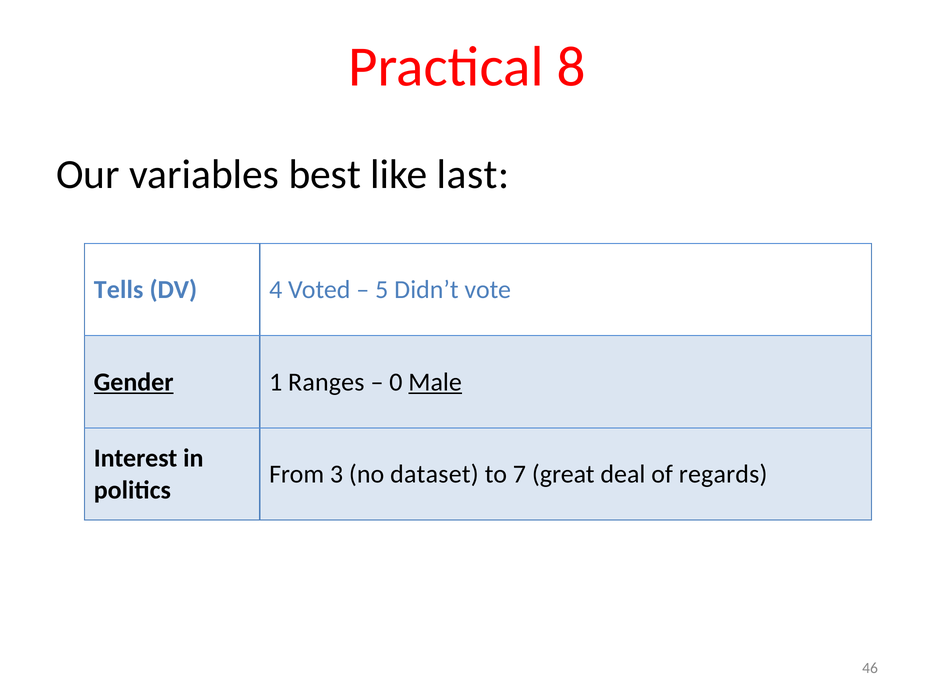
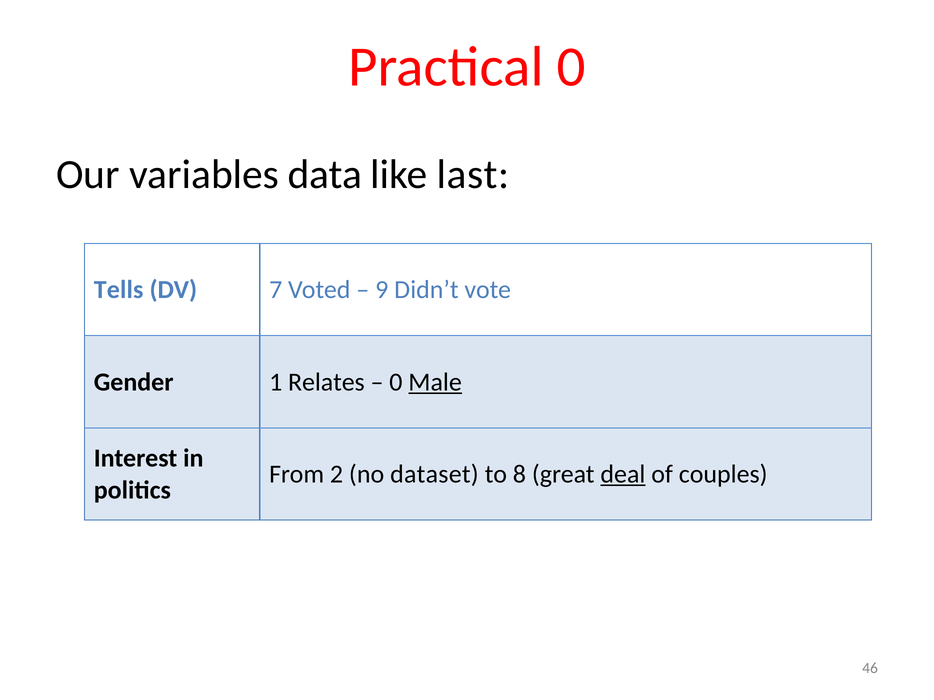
Practical 8: 8 -> 0 (571, 67)
best: best -> data (325, 175)
4: 4 -> 7 (276, 290)
5: 5 -> 9 (382, 290)
Gender underline: present -> none (134, 382)
Ranges: Ranges -> Relates (326, 382)
3: 3 -> 2 (337, 475)
7: 7 -> 8 (519, 475)
deal underline: none -> present (623, 475)
regards: regards -> couples (723, 475)
